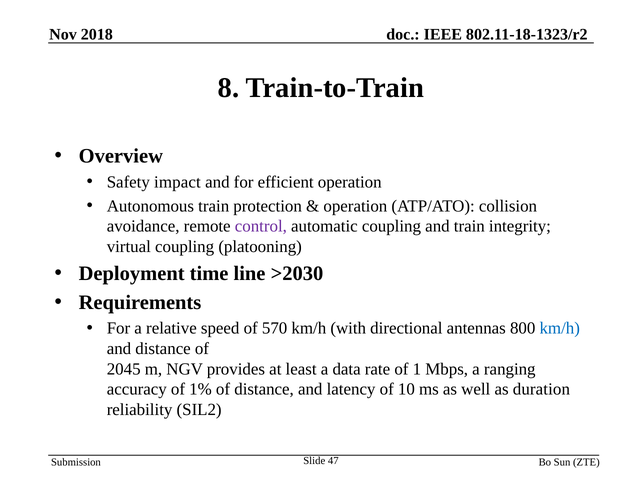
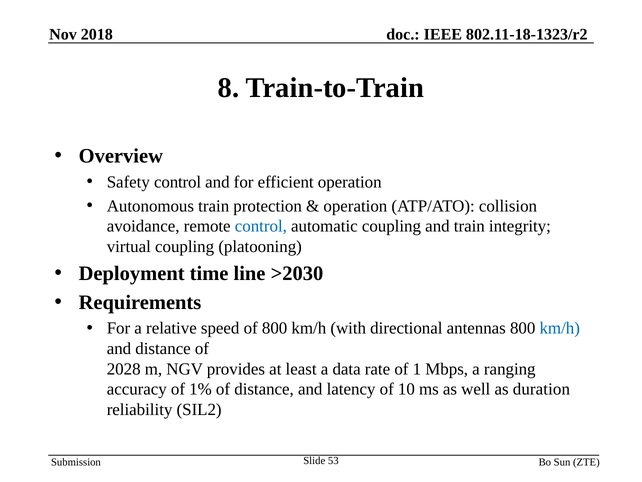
Safety impact: impact -> control (178, 182)
control colour: purple -> blue (261, 226)
of 570: 570 -> 800 (275, 328)
2045: 2045 -> 2028 (124, 369)
47: 47 -> 53 (333, 460)
